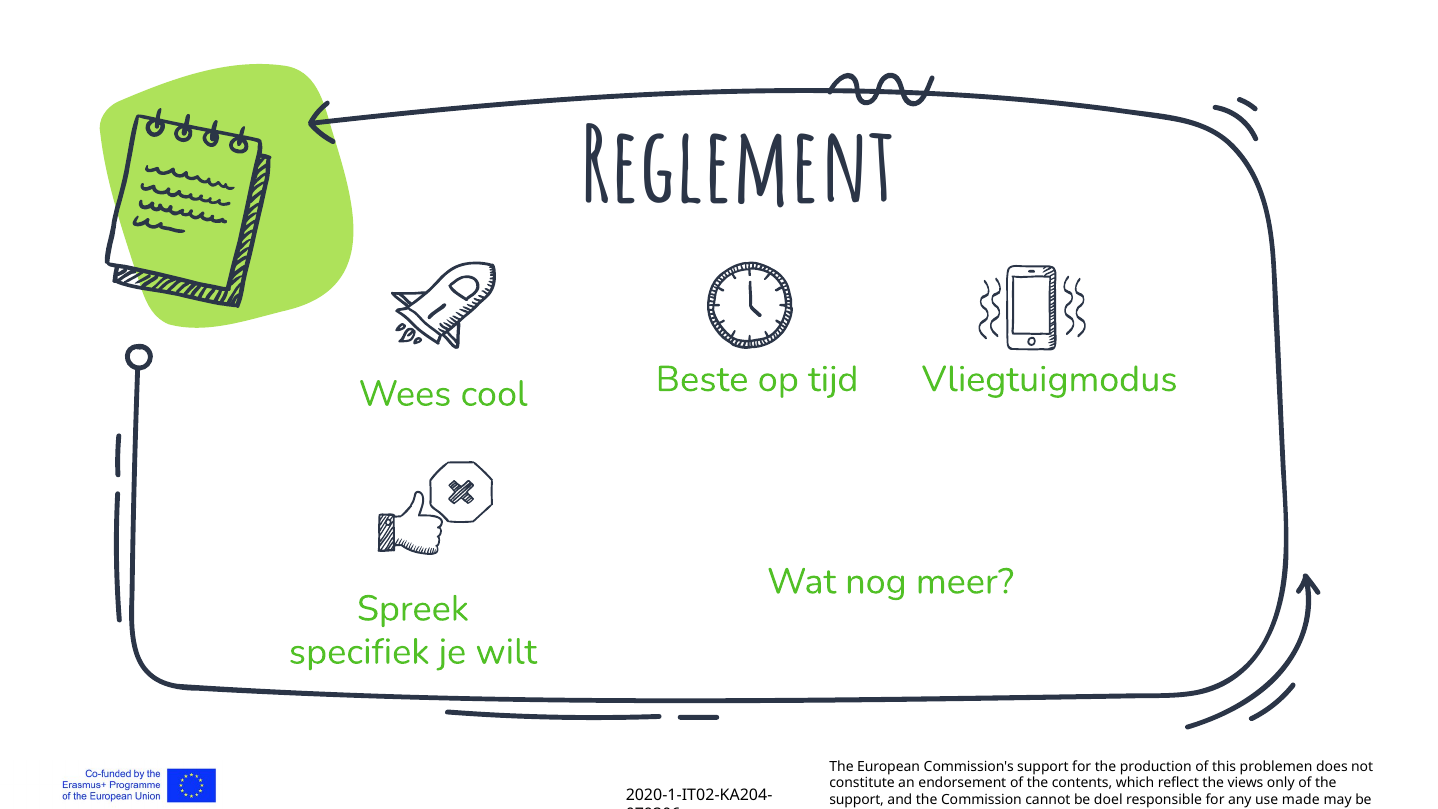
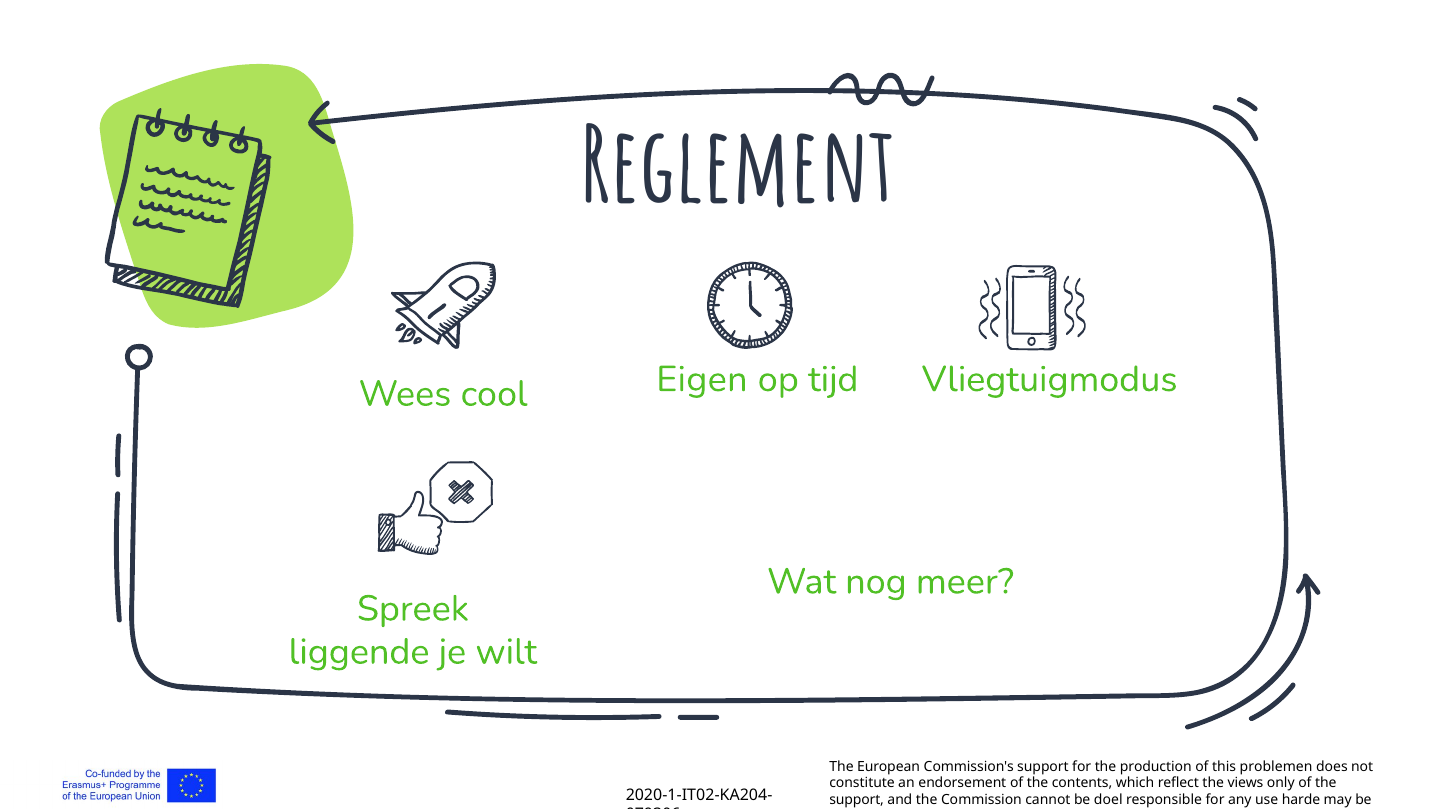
Beste: Beste -> Eigen (702, 379)
specifiek: specifiek -> liggende (359, 652)
use made: made -> harde (1301, 800)
